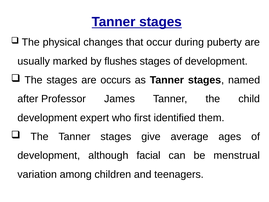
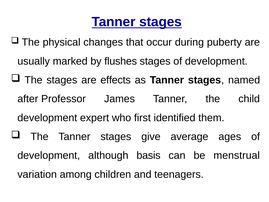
occurs: occurs -> effects (116, 80)
facial: facial -> basis (149, 155)
